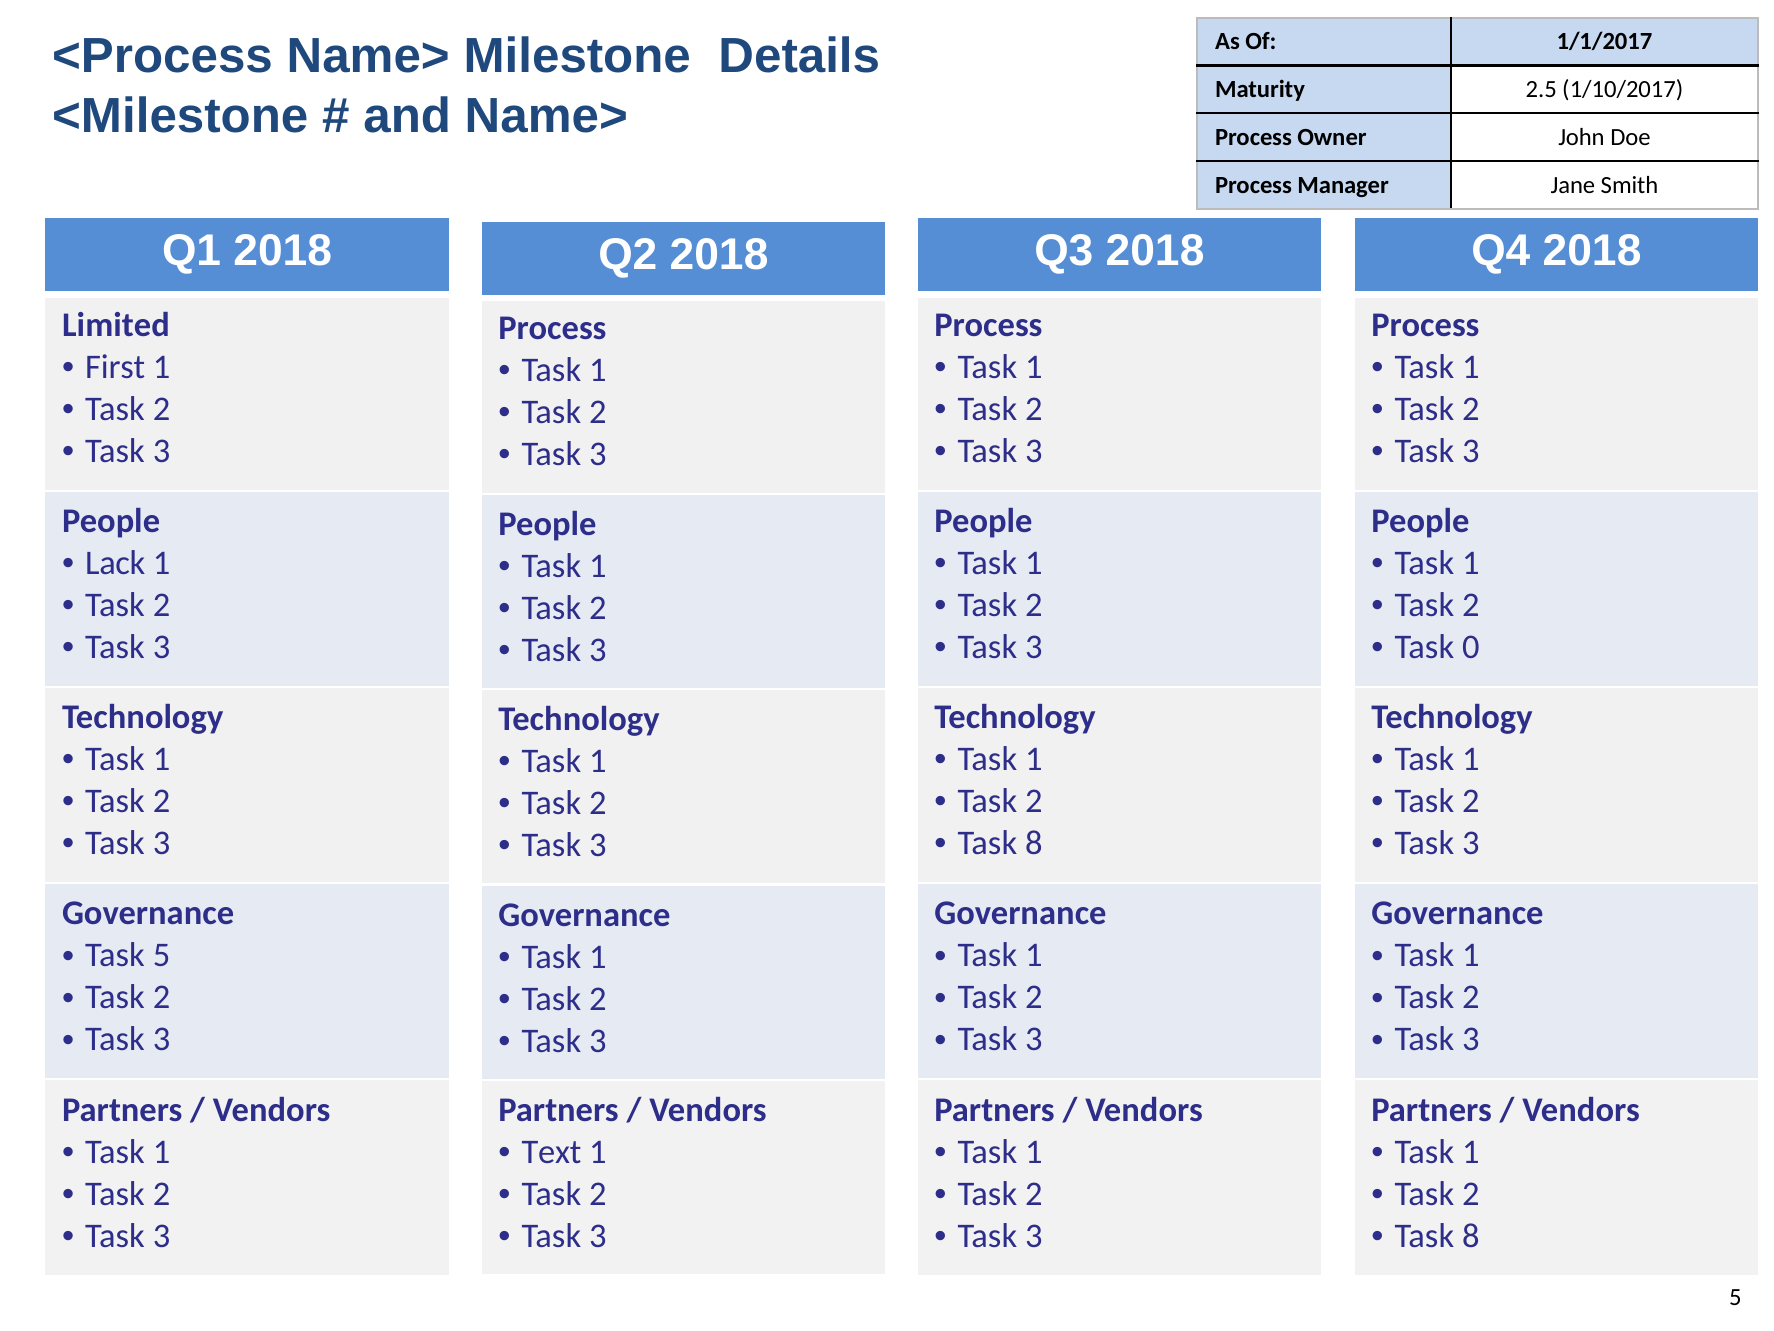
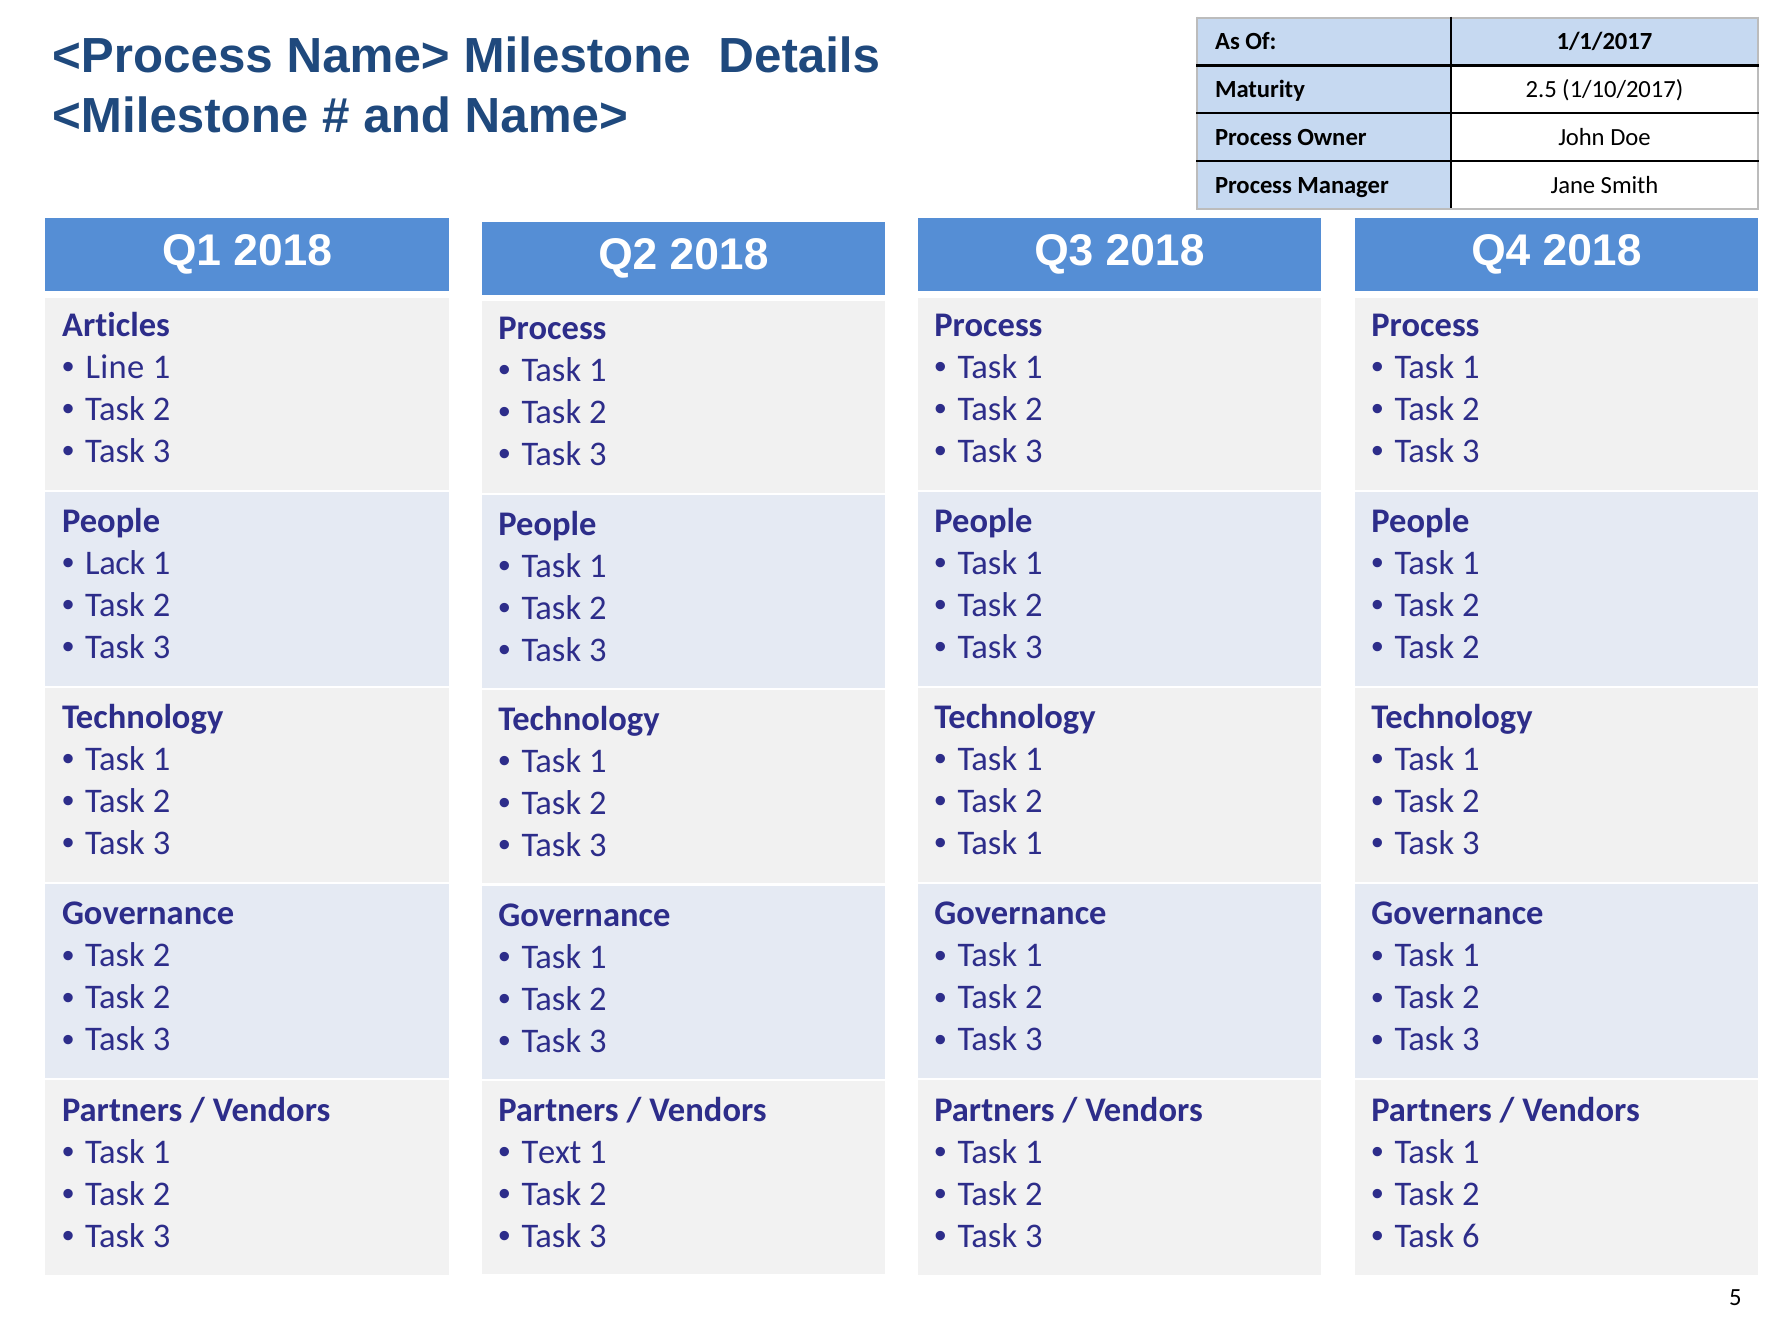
Limited: Limited -> Articles (116, 325)
First: First -> Line (115, 367)
0: 0 -> 2 (1471, 647)
8: 8 -> 1 (1034, 843)
5: 5 -> 2 (162, 955)
8: 8 -> 6 (1471, 1235)
